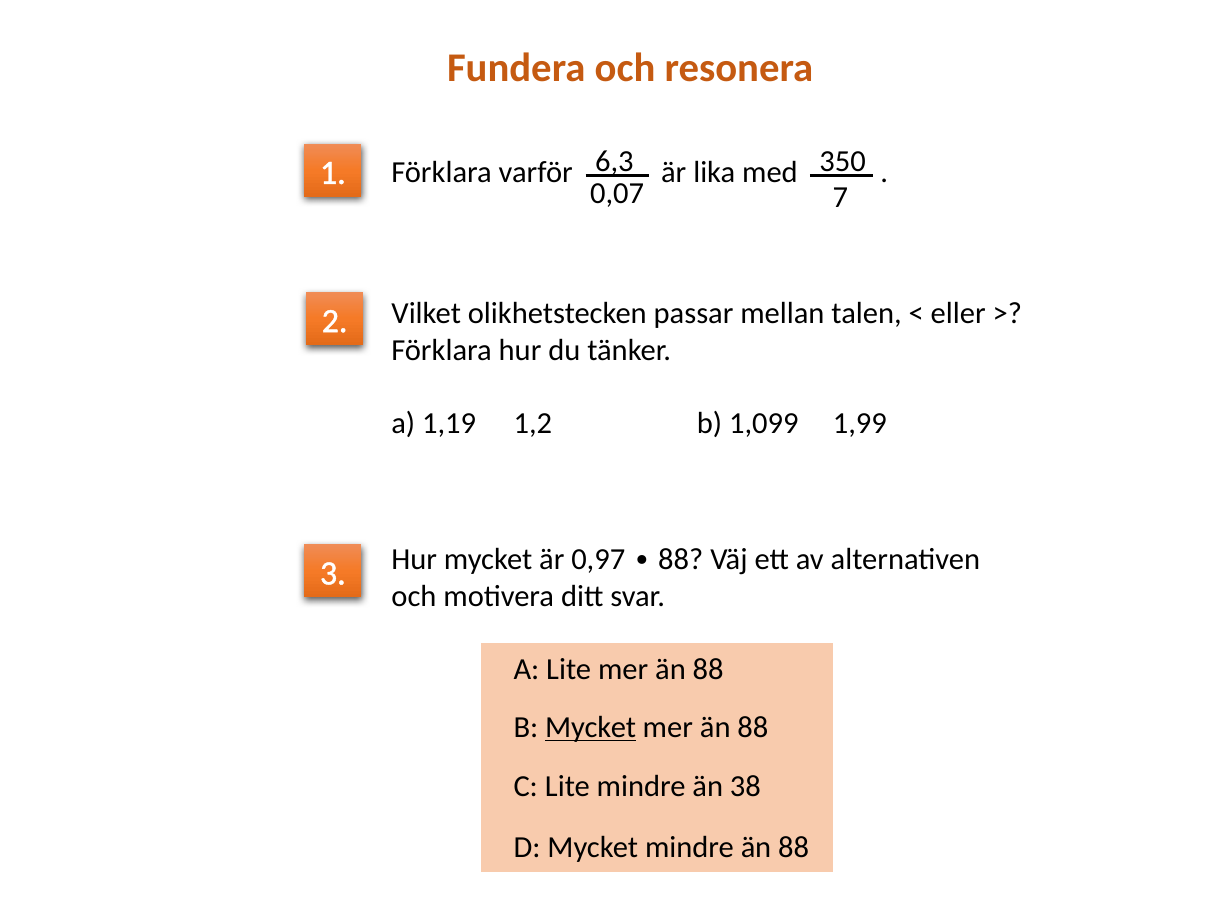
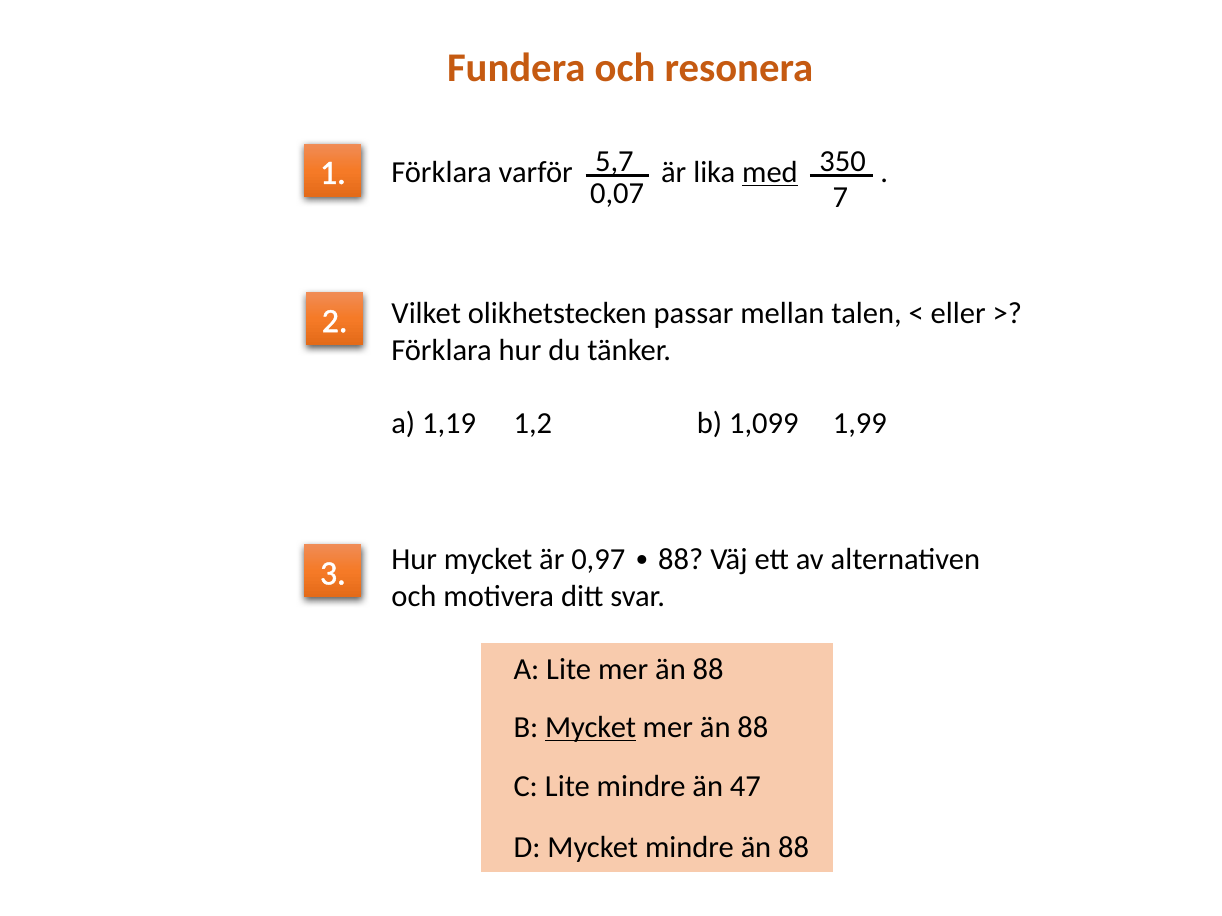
6,3: 6,3 -> 5,7 (614, 161)
med underline: none -> present (770, 172)
38: 38 -> 47 (745, 787)
